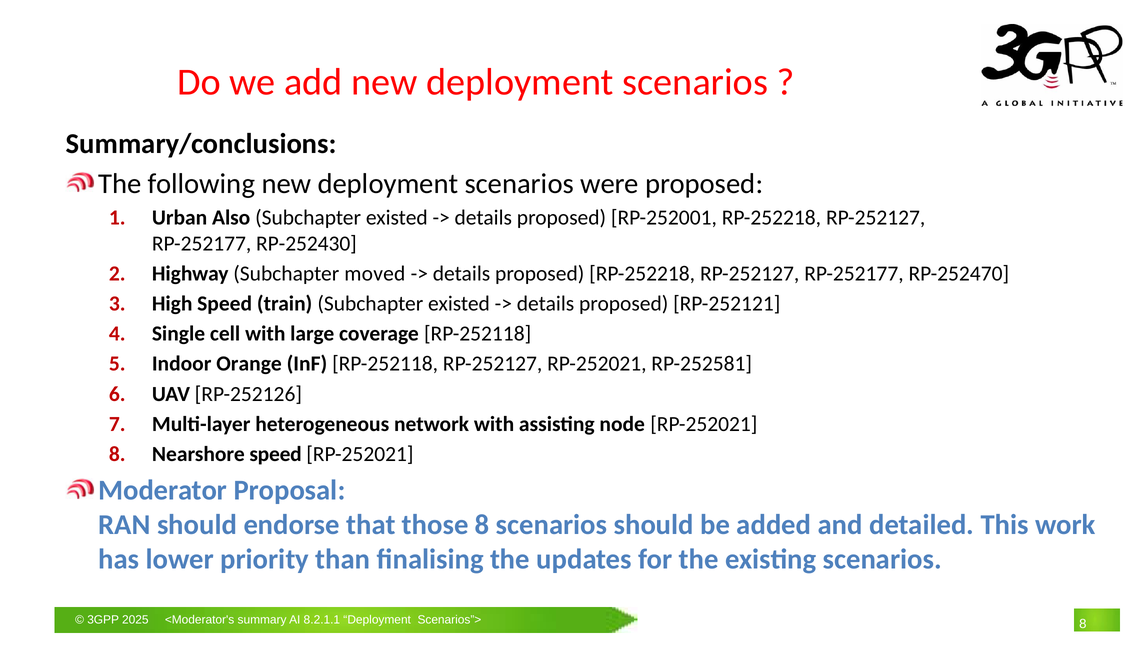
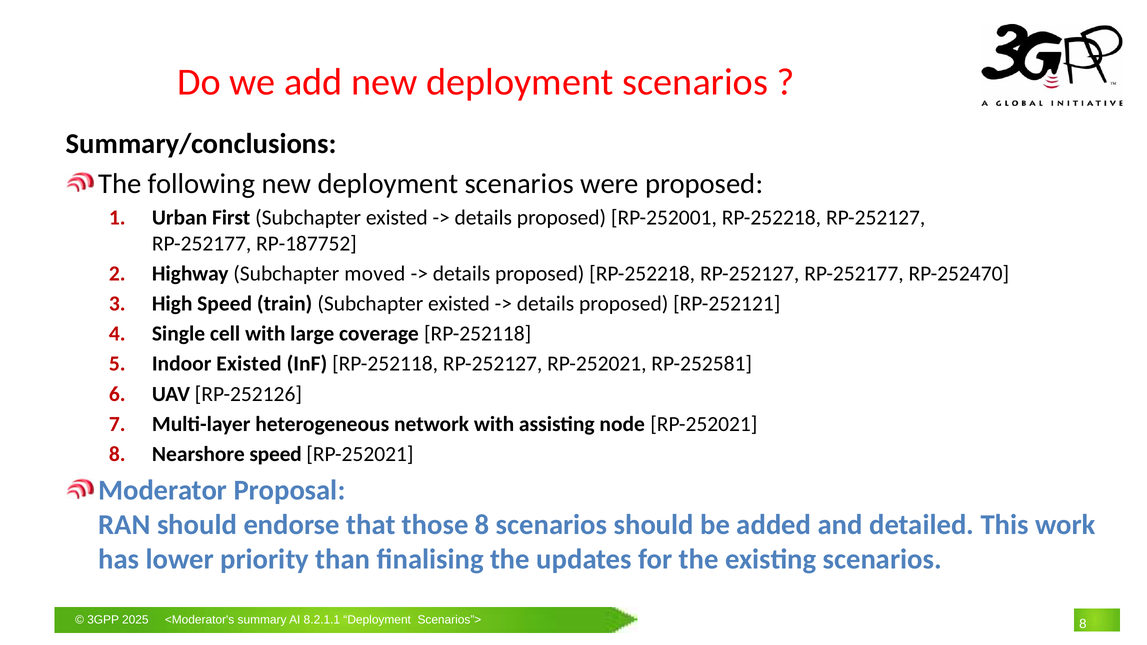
Also: Also -> First (231, 218)
RP-252430: RP-252430 -> RP-187752 (306, 244)
Indoor Orange: Orange -> Existed (249, 364)
